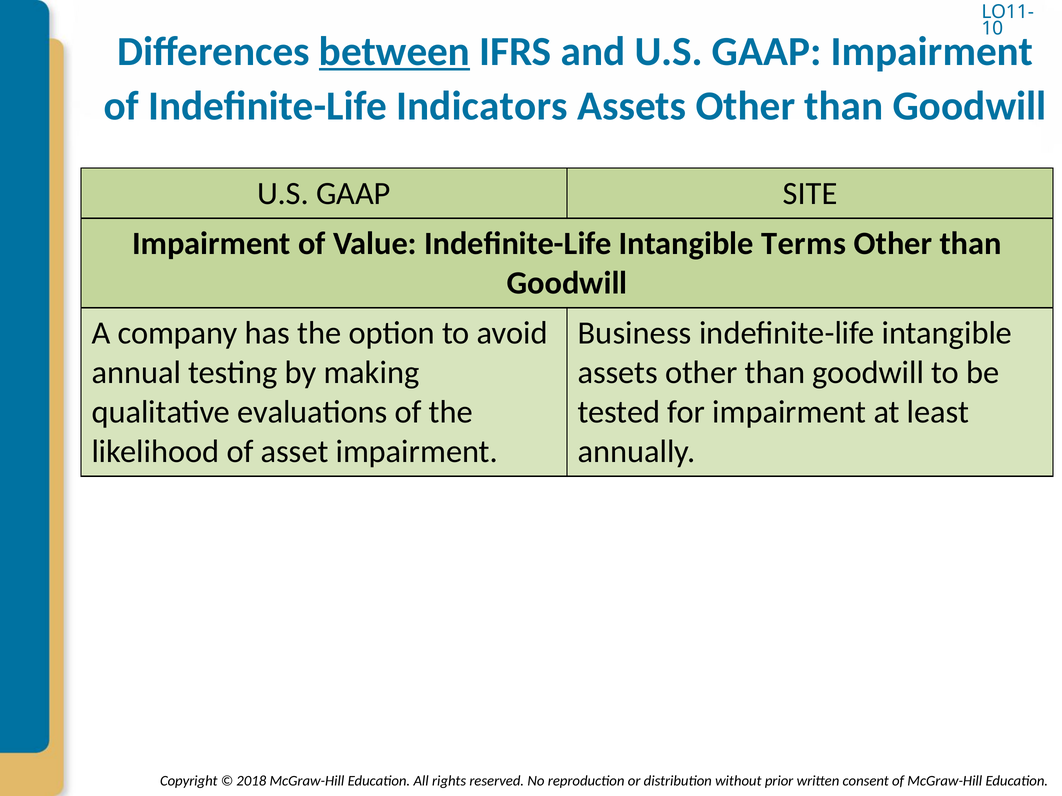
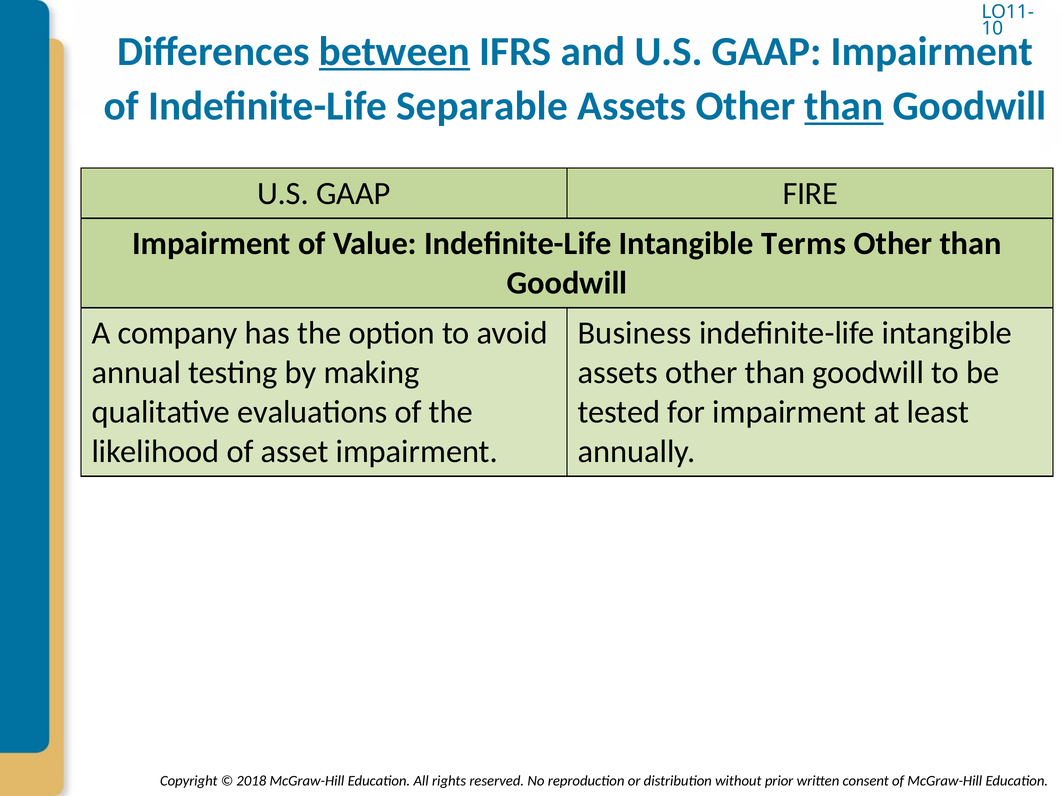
Indicators: Indicators -> Separable (482, 106)
than underline: none -> present (844, 106)
SITE: SITE -> FIRE (810, 194)
